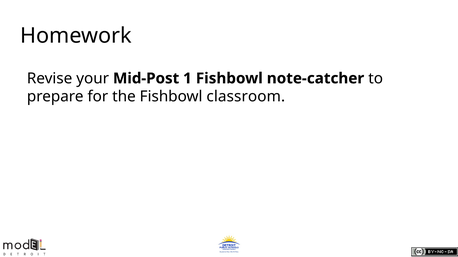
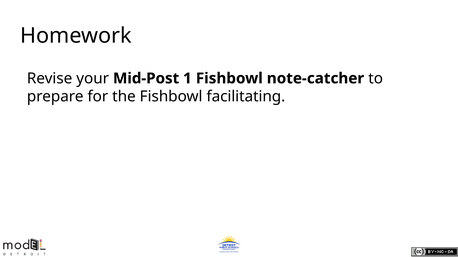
classroom: classroom -> facilitating (246, 97)
